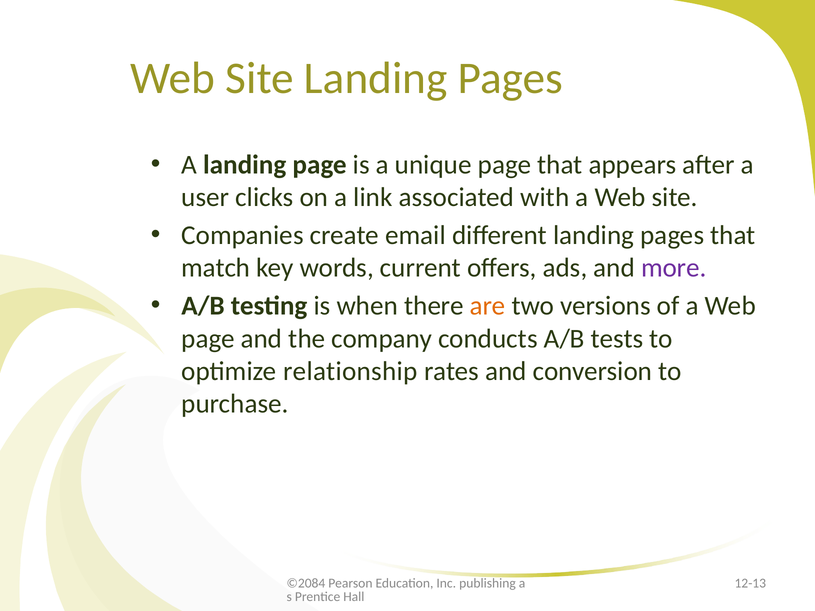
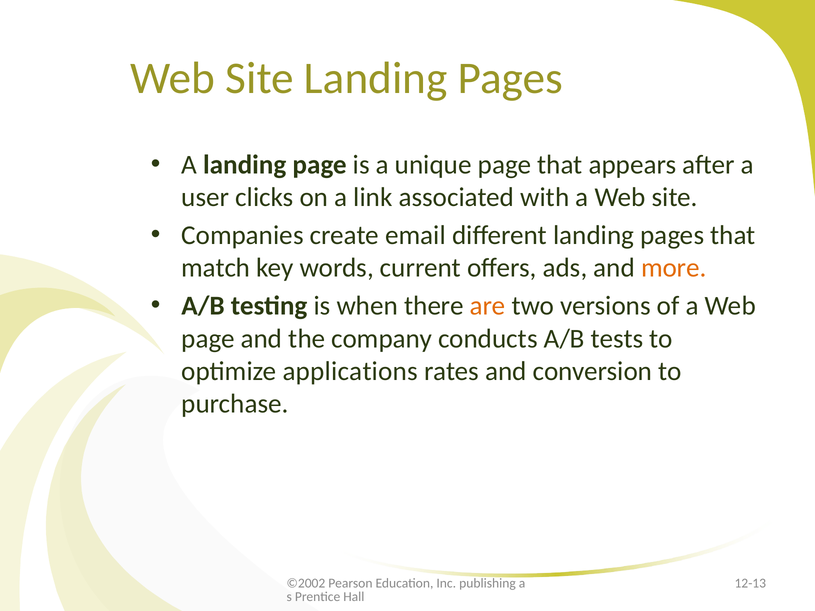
more colour: purple -> orange (674, 268)
relationship: relationship -> applications (350, 371)
©2084: ©2084 -> ©2002 (306, 584)
